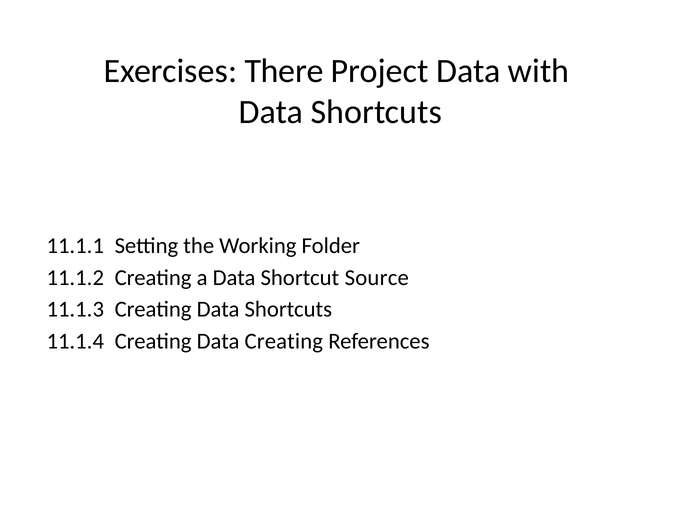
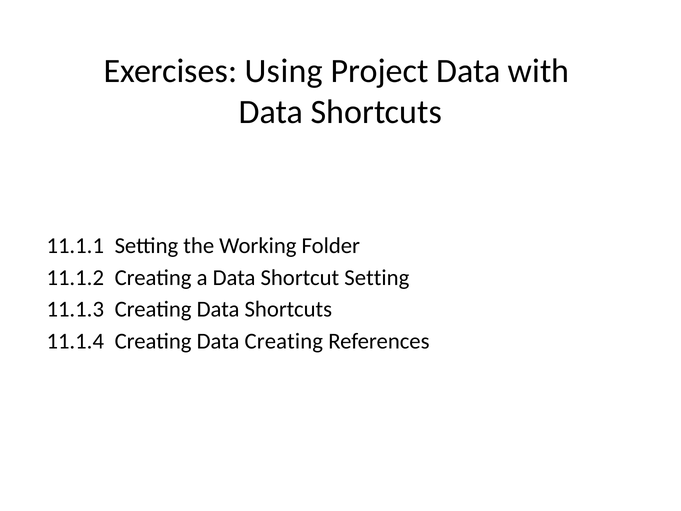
There: There -> Using (284, 71)
Shortcut Source: Source -> Setting (377, 277)
